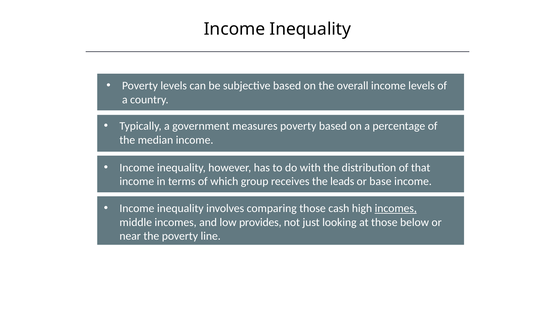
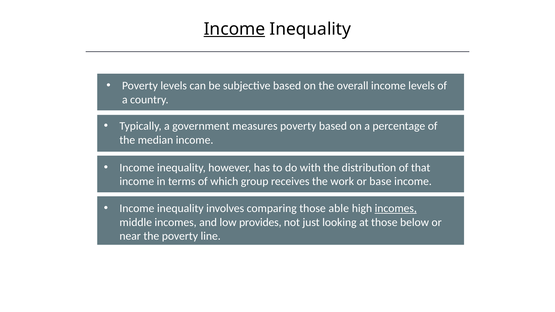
Income underline: none -> present (234, 29)
leads: leads -> work (342, 182)
cash: cash -> able (339, 208)
